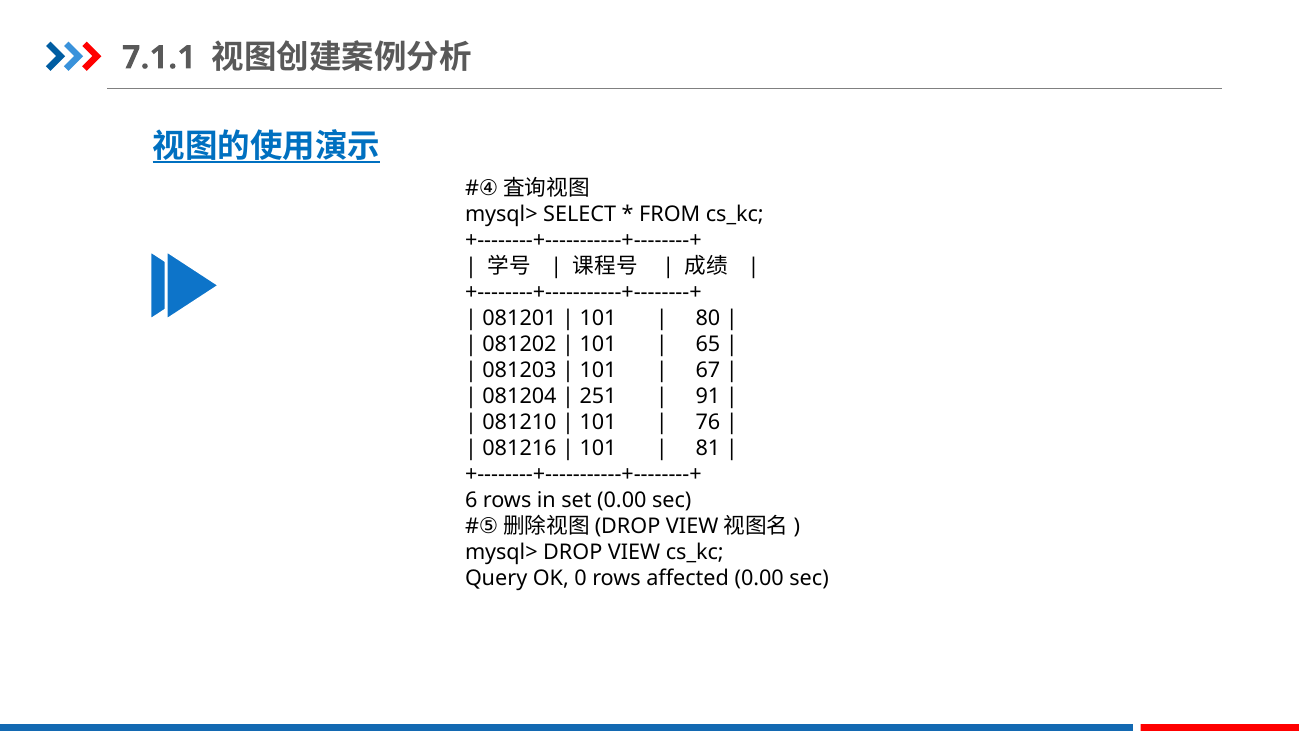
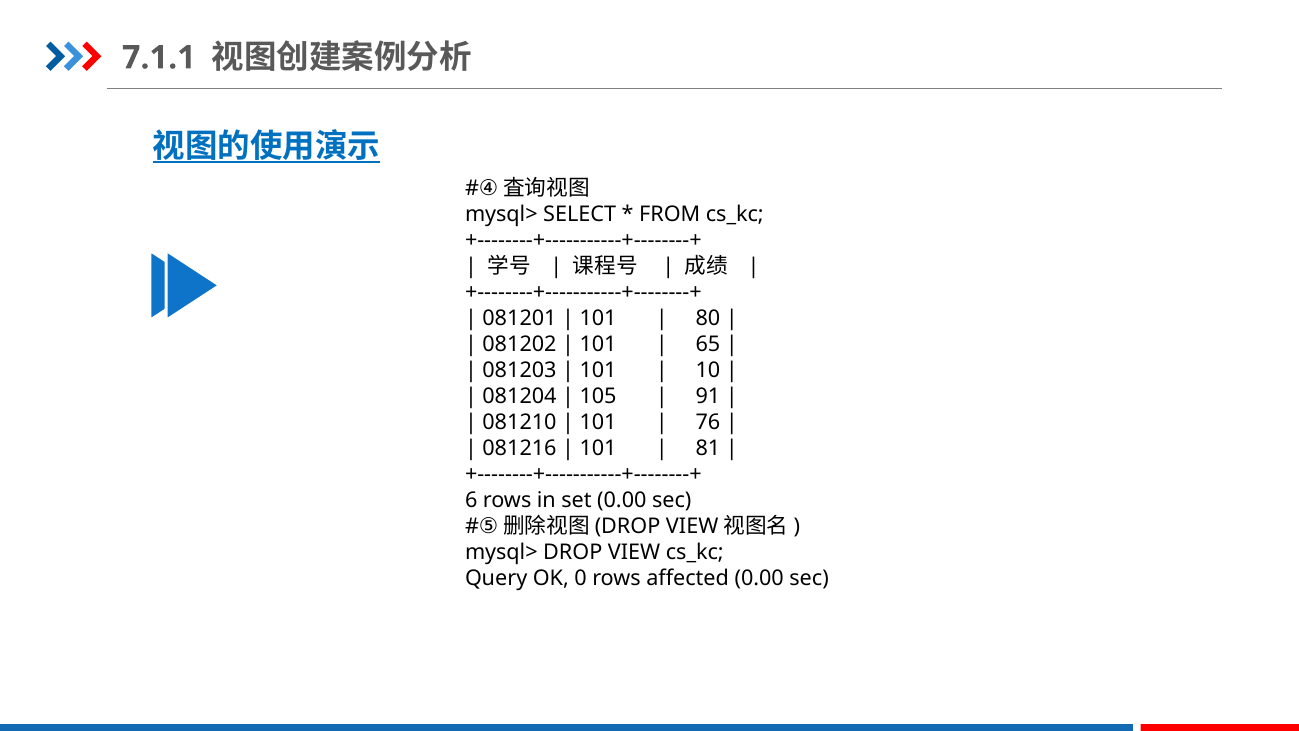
67: 67 -> 10 (708, 370)
251: 251 -> 105 (598, 396)
